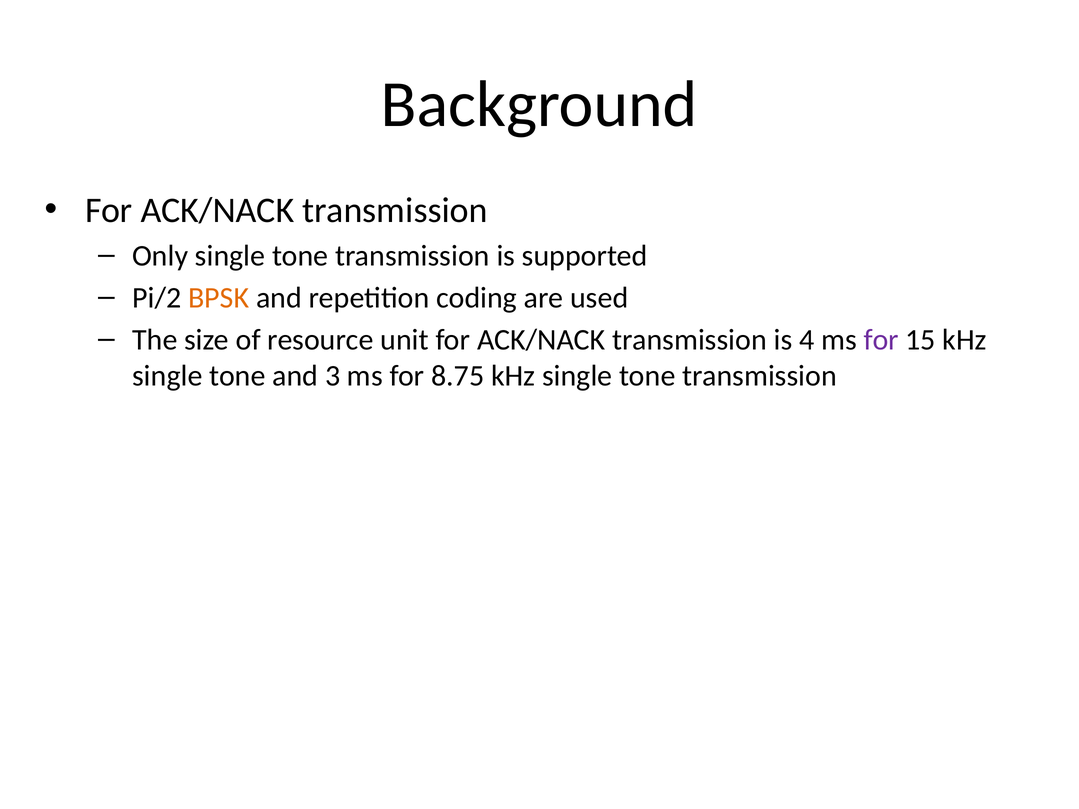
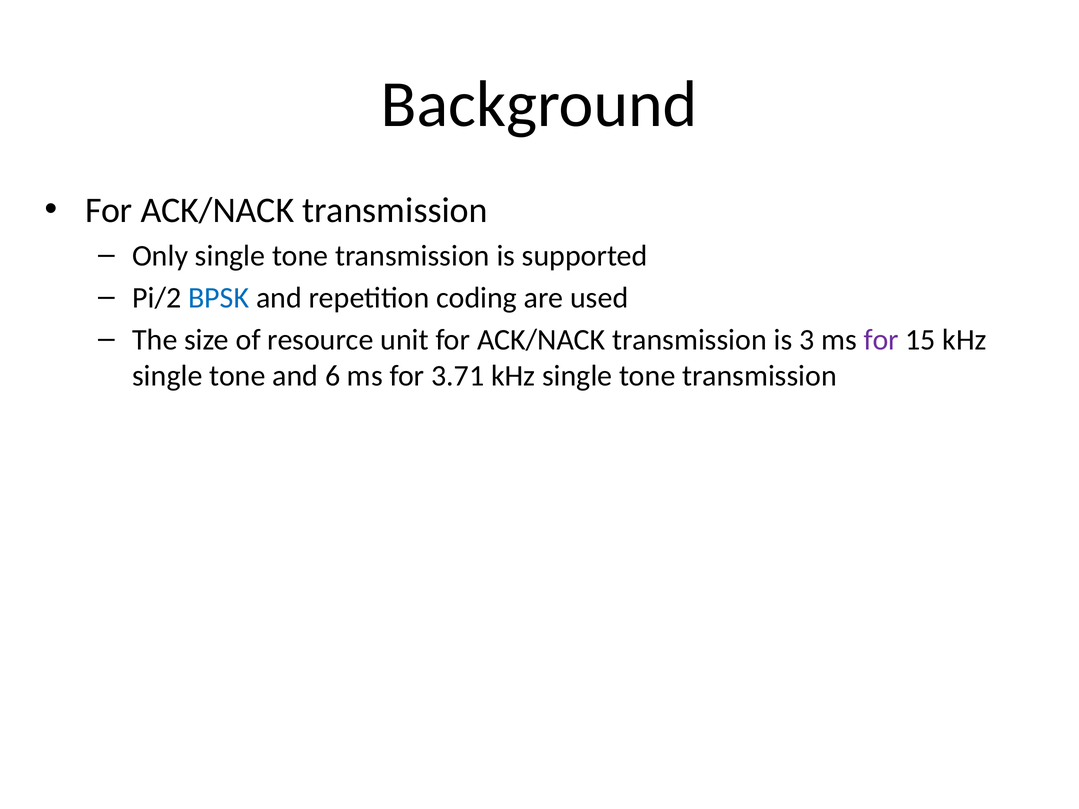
BPSK colour: orange -> blue (219, 298)
4: 4 -> 3 (807, 340)
3: 3 -> 6 (333, 376)
8.75: 8.75 -> 3.71 (458, 376)
